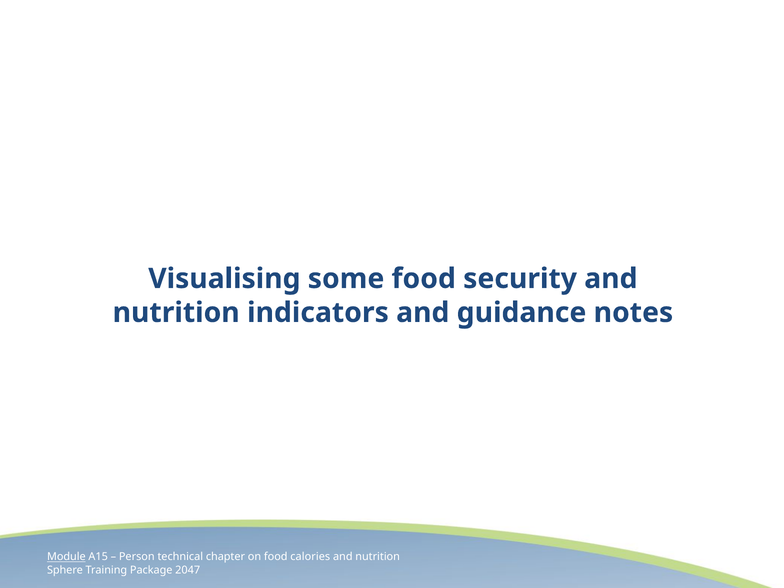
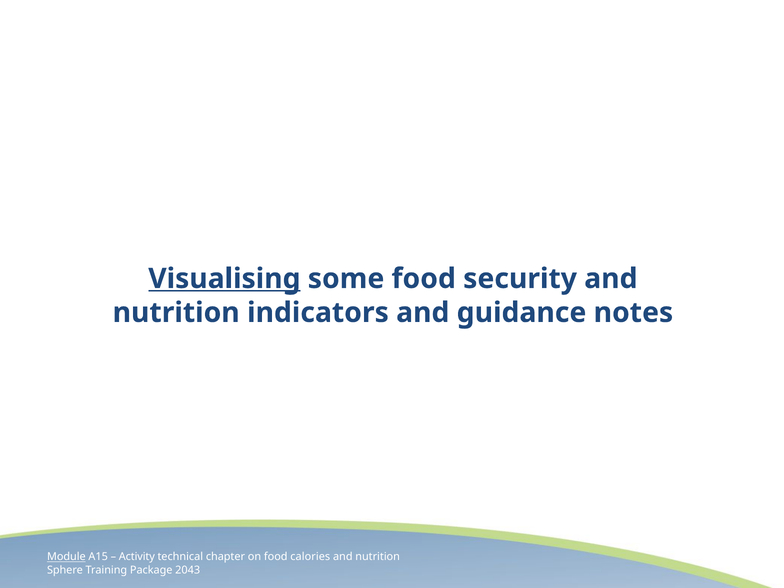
Visualising underline: none -> present (224, 279)
Person: Person -> Activity (137, 557)
2047: 2047 -> 2043 (188, 570)
